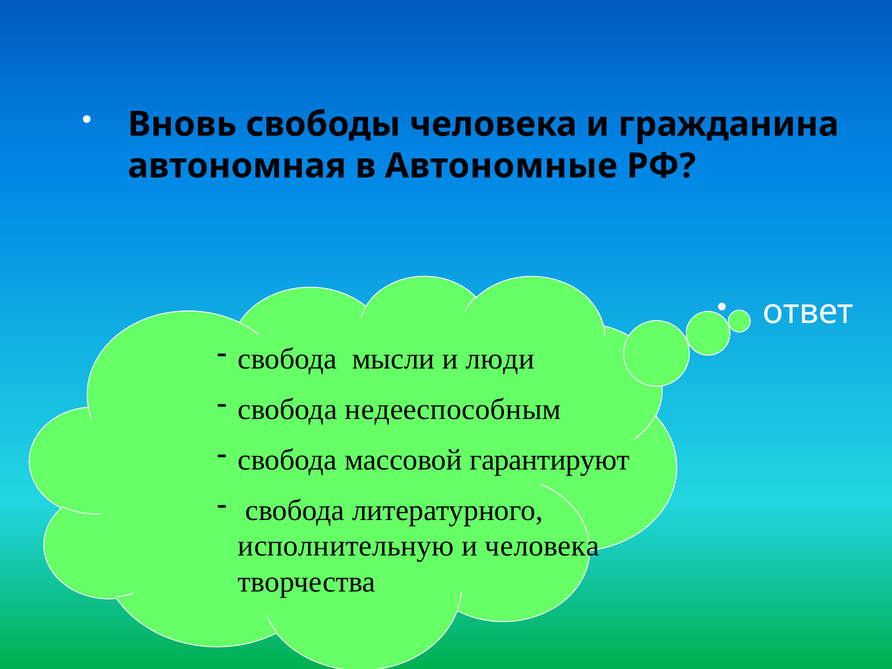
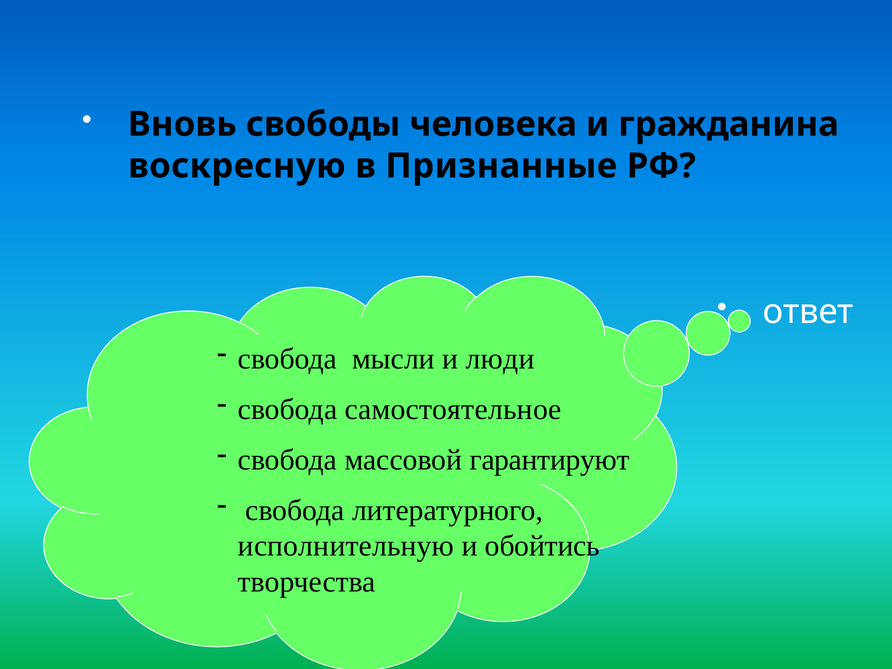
автономная: автономная -> воскресную (237, 166)
Автономные: Автономные -> Признанные (501, 166)
недееспособным: недееспособным -> самостоятельное (453, 409)
и человека: человека -> обойтись (542, 546)
